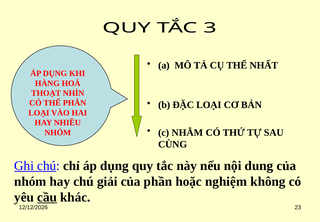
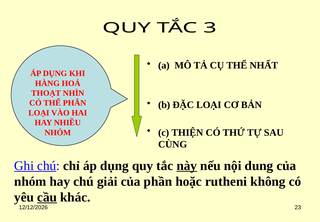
NHẰM: NHẰM -> THIỆN (187, 132)
này underline: none -> present (187, 165)
nghiệm: nghiệm -> rutheni (226, 181)
